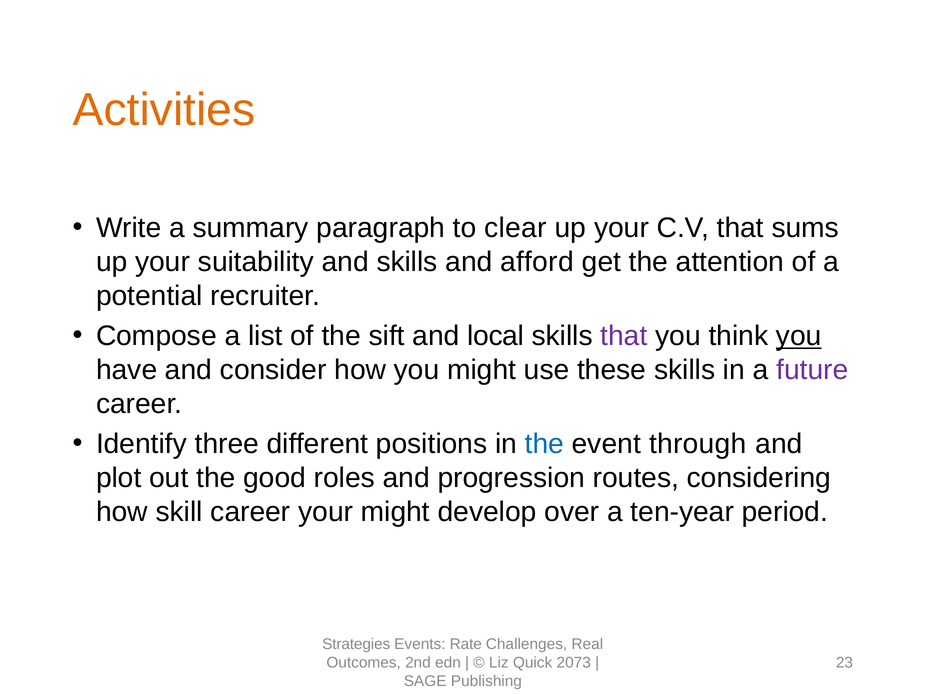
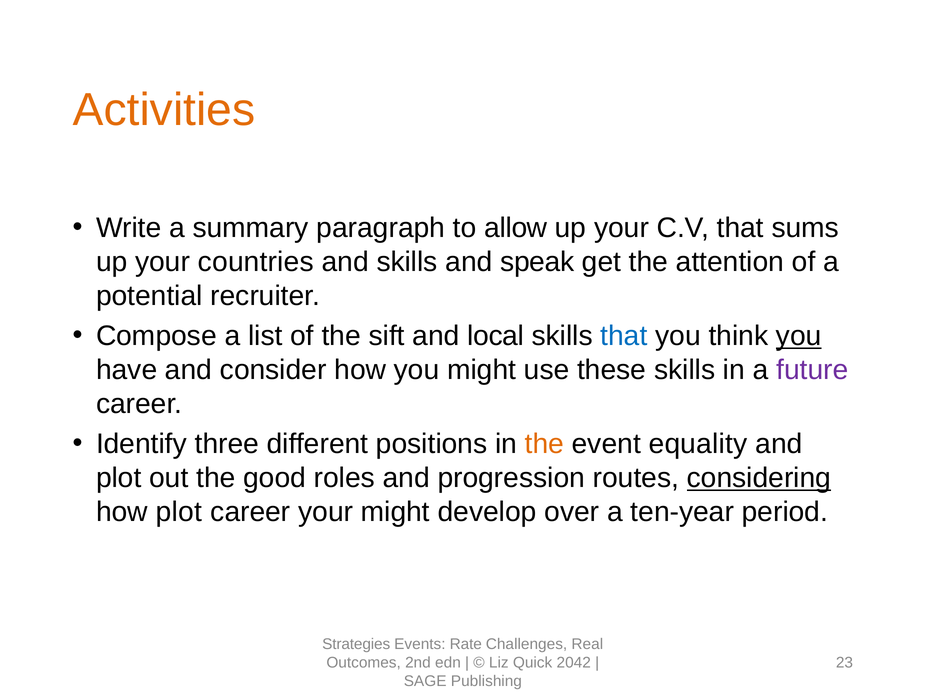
clear: clear -> allow (516, 228)
suitability: suitability -> countries (256, 262)
afford: afford -> speak (537, 262)
that colour: purple -> blue (624, 336)
the colour: blue -> orange (544, 444)
through: through -> equality (698, 444)
considering underline: none -> present (759, 478)
how skill: skill -> plot (179, 512)
2073: 2073 -> 2042 (574, 663)
